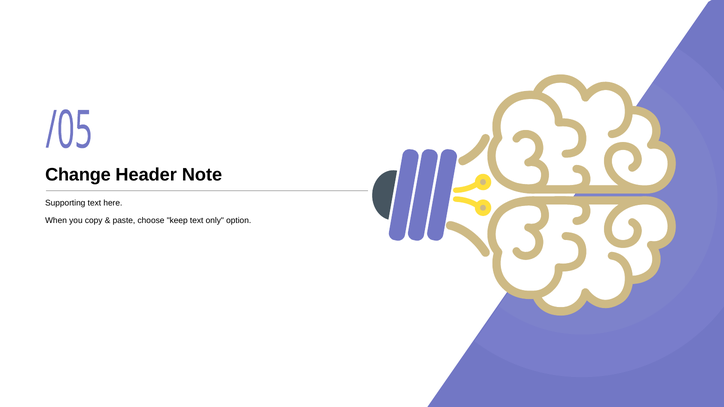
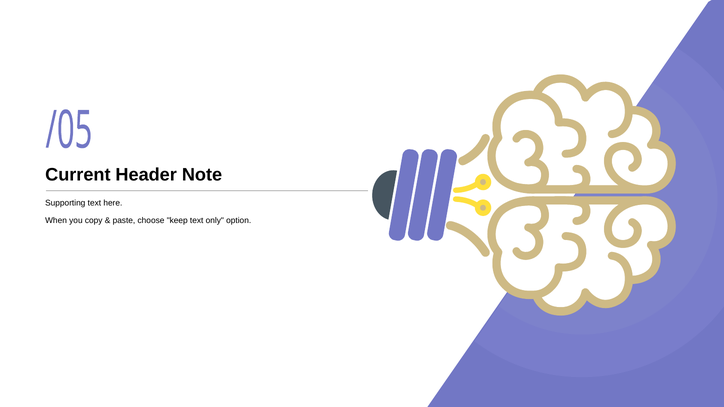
Change: Change -> Current (78, 175)
